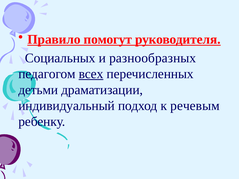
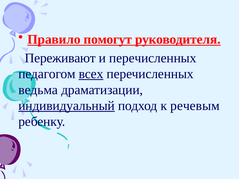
Социальных: Социальных -> Переживают (60, 58)
и разнообразных: разнообразных -> перечисленных (153, 58)
детьми: детьми -> ведьма (38, 90)
индивидуальный underline: none -> present (67, 106)
